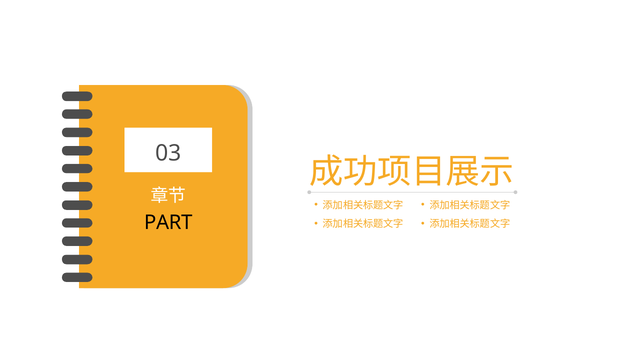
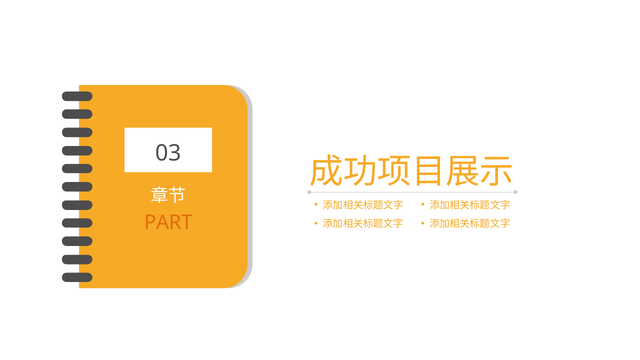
PART colour: black -> orange (168, 223)
